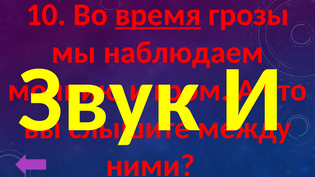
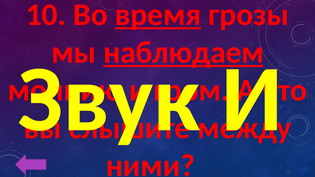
наблюдаем underline: none -> present (184, 52)
